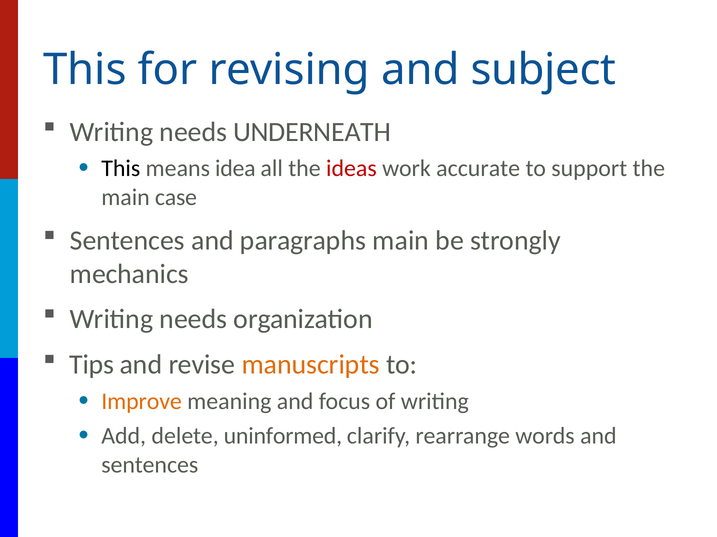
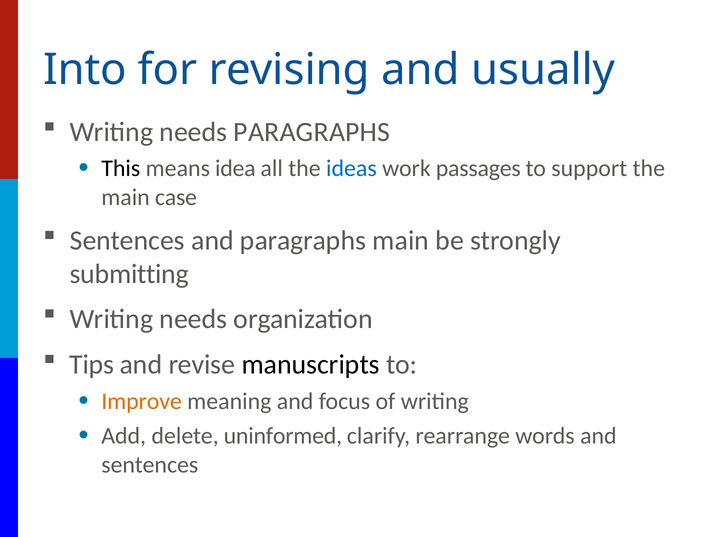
This: This -> Into (85, 70)
subject: subject -> usually (543, 70)
needs UNDERNEATH: UNDERNEATH -> PARAGRAPHS (312, 132)
ideas colour: red -> blue (351, 169)
accurate: accurate -> passages (478, 169)
mechanics: mechanics -> submitting (129, 274)
manuscripts colour: orange -> black (311, 365)
